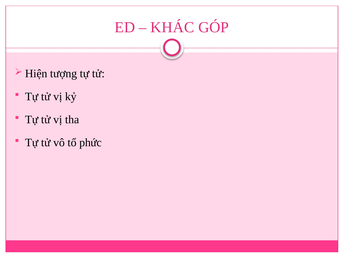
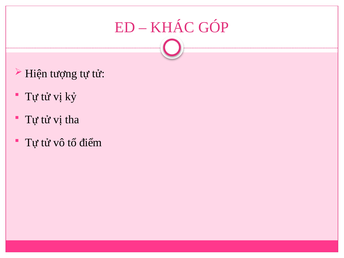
phức: phức -> điểm (91, 142)
